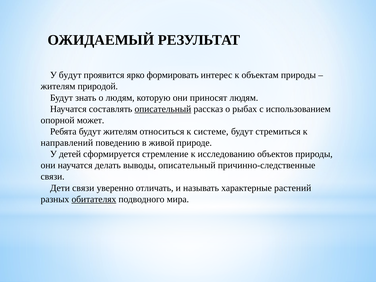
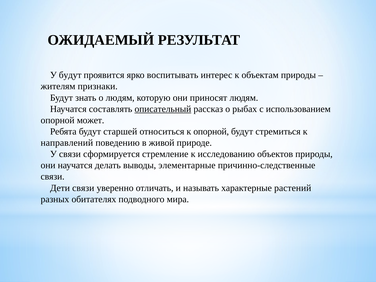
формировать: формировать -> воспитывать (173, 75)
природой: природой -> признаки (98, 86)
будут жителям: жителям -> старшей (120, 132)
к системе: системе -> опорной (211, 132)
У детей: детей -> связи (70, 154)
выводы описательный: описательный -> элементарные (187, 165)
обитателях underline: present -> none (94, 199)
